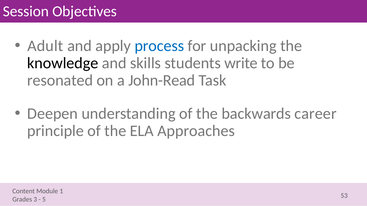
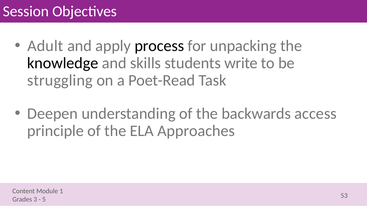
process colour: blue -> black (159, 46)
resonated: resonated -> struggling (60, 81)
John-Read: John-Read -> Poet-Read (162, 81)
career: career -> access (316, 114)
